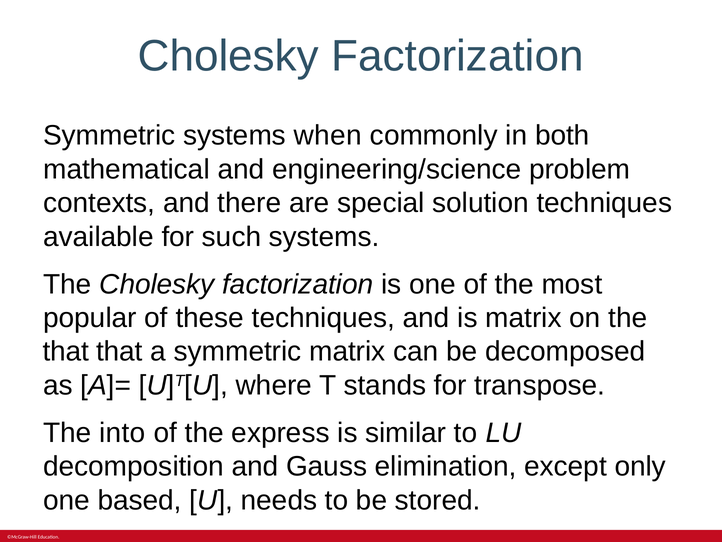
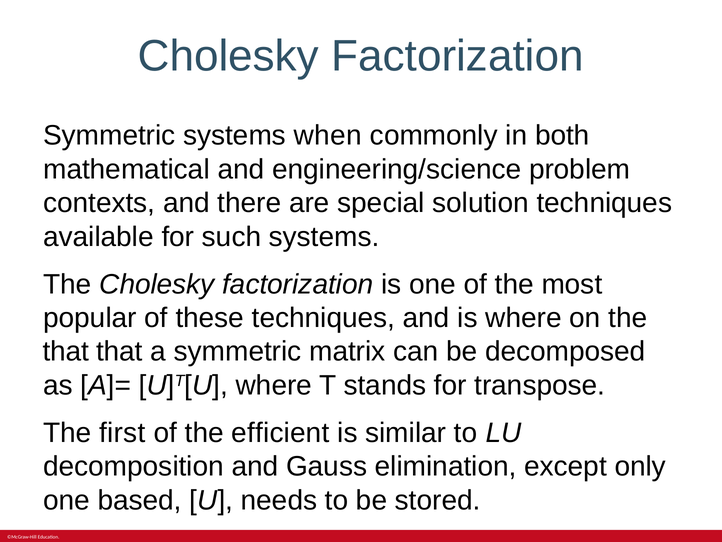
is matrix: matrix -> where (523, 318)
into: into -> first (122, 432)
express: express -> efficient (280, 432)
